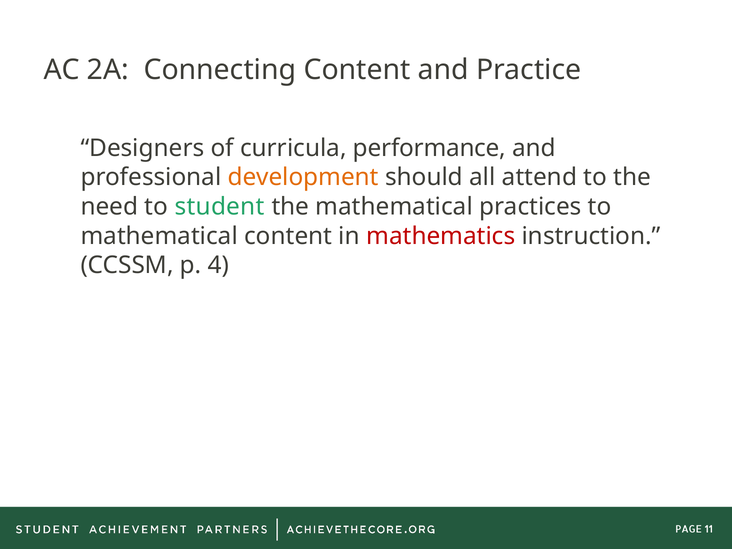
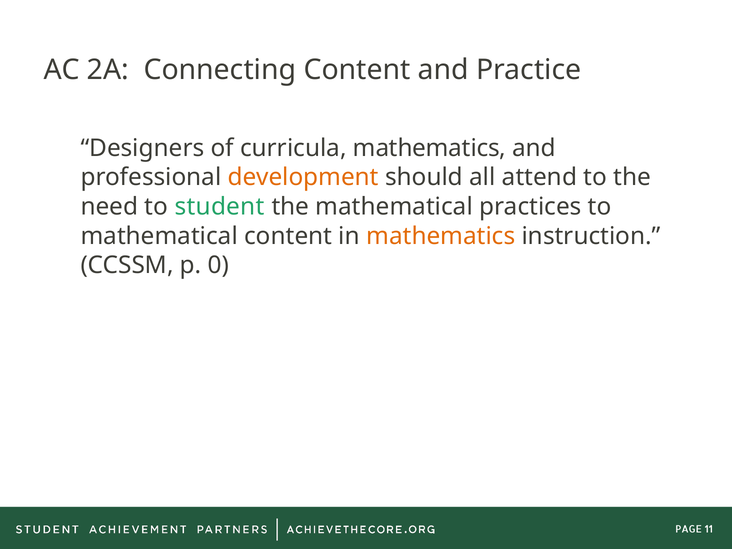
curricula performance: performance -> mathematics (429, 148)
mathematics colour: red -> orange (441, 236)
4: 4 -> 0 (218, 265)
